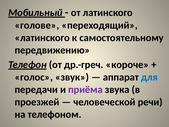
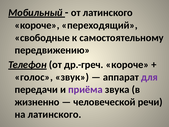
голове: голове -> короче (37, 25)
латинского: латинского -> свободные (42, 38)
для colour: blue -> purple (149, 77)
проезжей: проезжей -> жизненно (37, 102)
на телефоном: телефоном -> латинского (55, 114)
